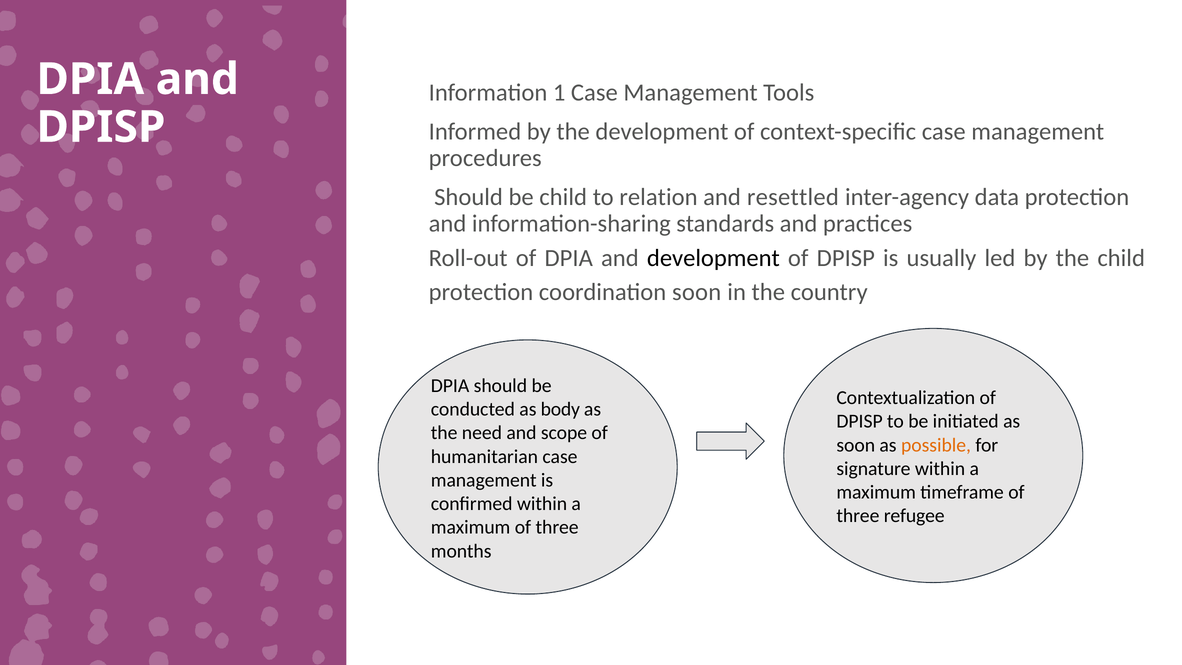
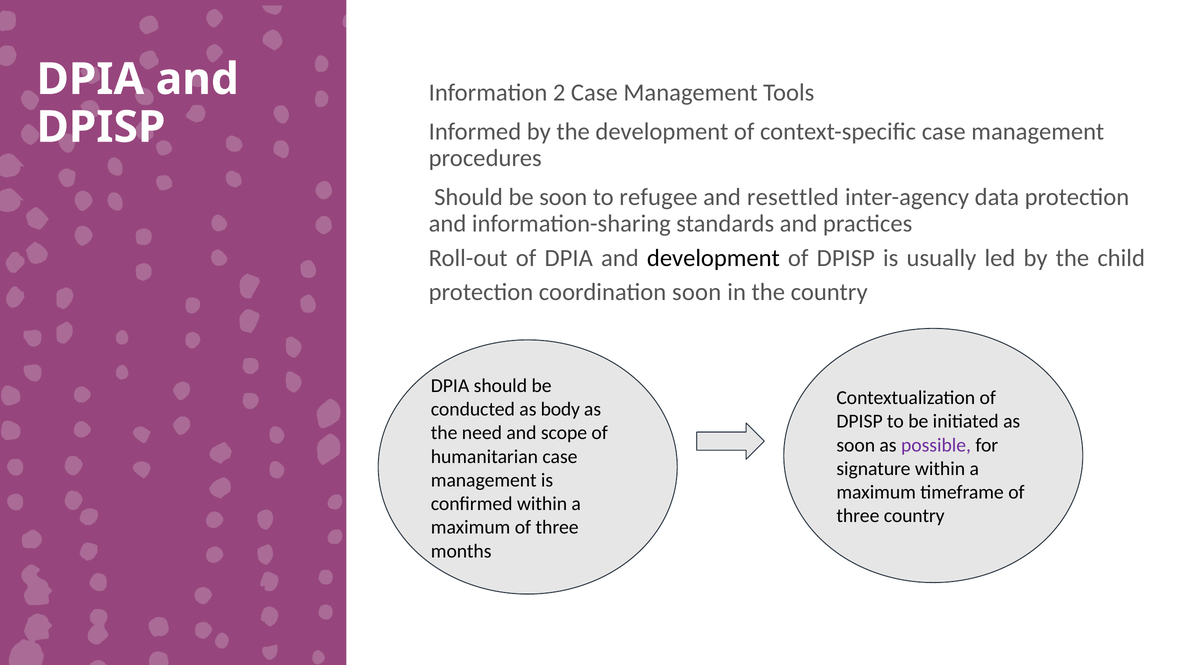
1: 1 -> 2 (559, 92)
be child: child -> soon (563, 197)
relation: relation -> refugee (658, 197)
possible colour: orange -> purple (936, 445)
three refugee: refugee -> country (914, 516)
